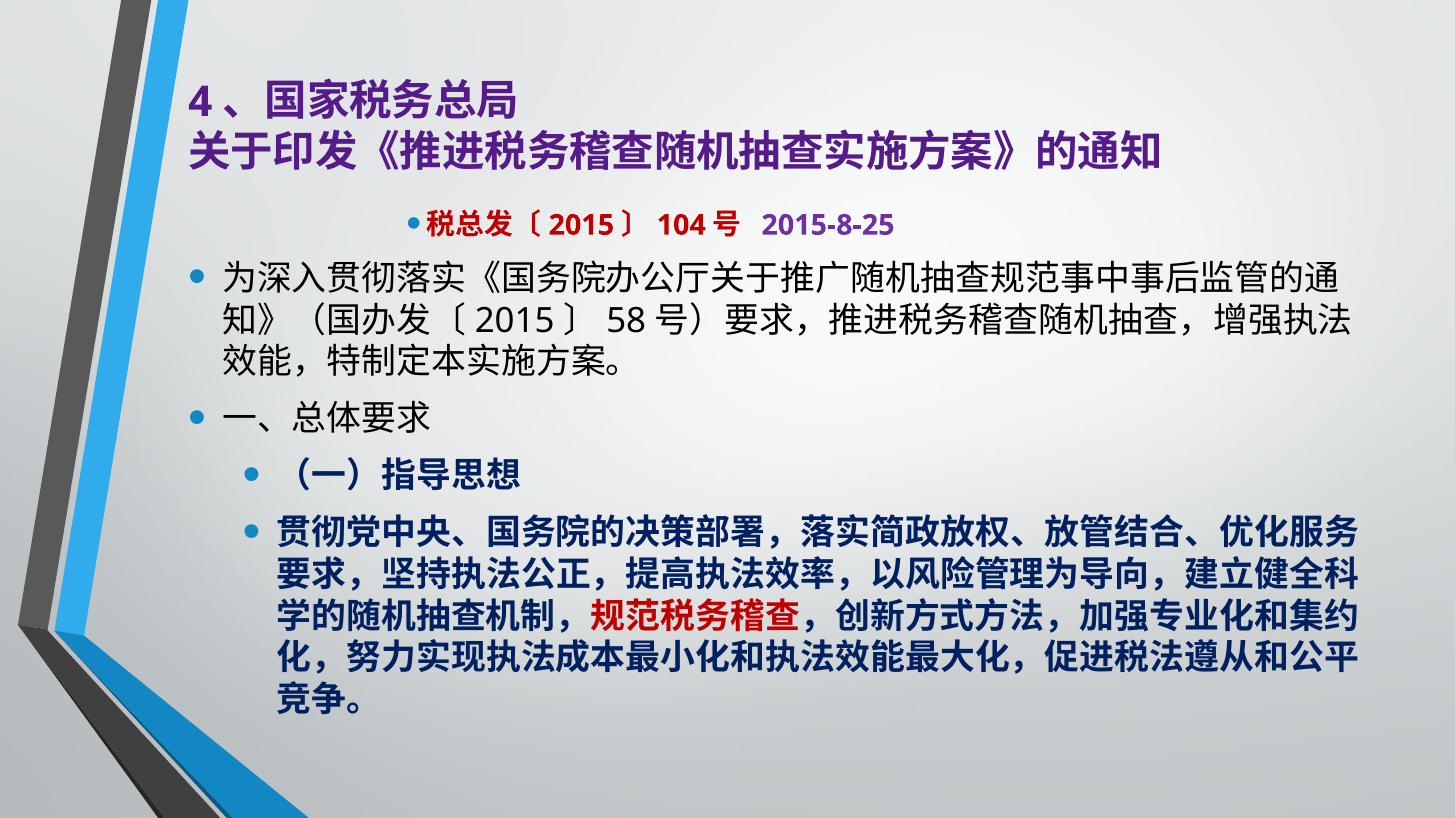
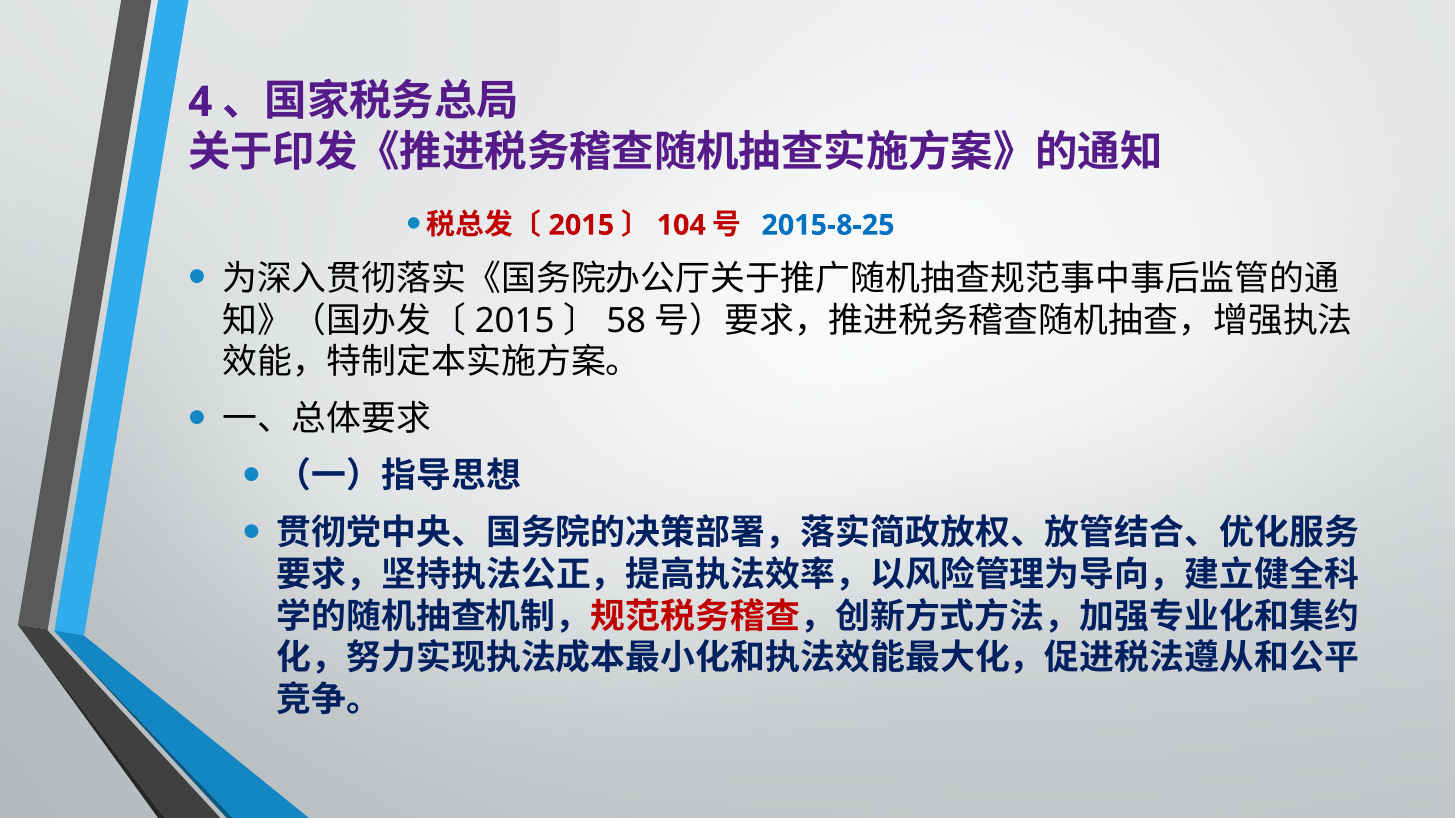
2015-8-25 colour: purple -> blue (828, 225)
